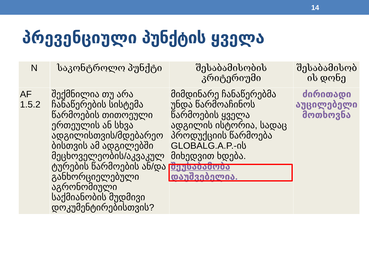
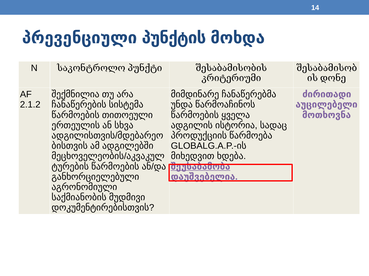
პუნქტის ყველა: ყველა -> მოხდა (238, 38)
1.5.2: 1.5.2 -> 2.1.2 (30, 105)
